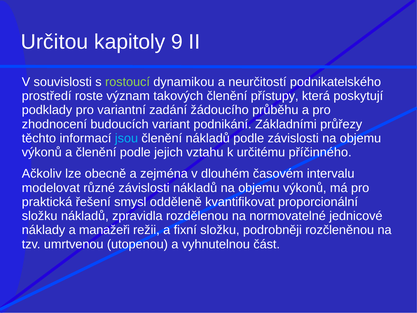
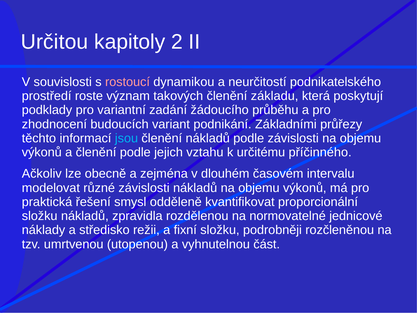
9: 9 -> 2 (177, 42)
rostoucí colour: light green -> pink (128, 82)
přístupy: přístupy -> základu (275, 96)
manažeři: manažeři -> středisko (104, 230)
